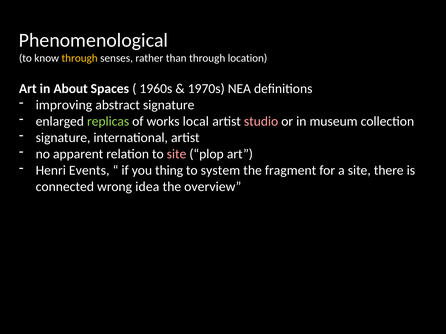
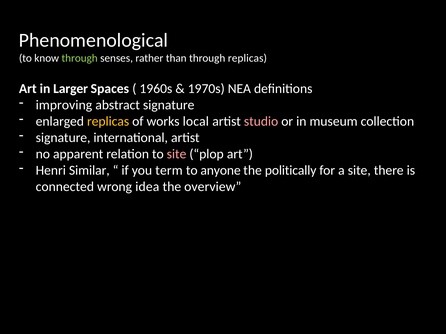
through colour: yellow -> light green (80, 58)
through location: location -> replicas (247, 58)
About: About -> Larger (71, 89)
replicas colour: light green -> yellow (108, 122)
Events: Events -> Similar (89, 171)
thing: thing -> term (169, 171)
system: system -> anyone (221, 171)
fragment: fragment -> politically (291, 171)
